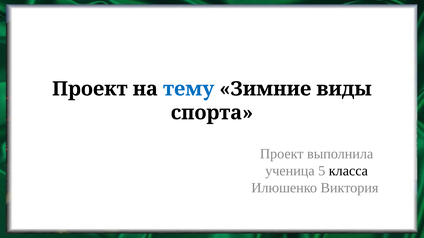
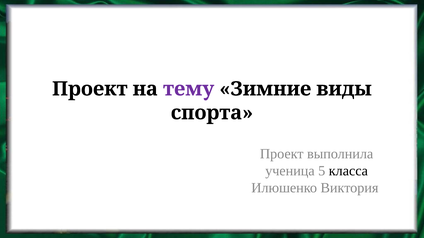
тему colour: blue -> purple (189, 89)
